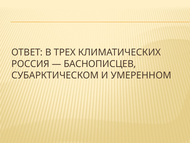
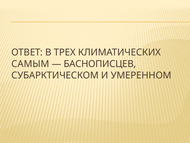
РОССИЯ: РОССИЯ -> САМЫМ (30, 64)
